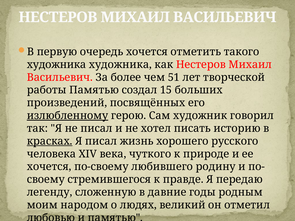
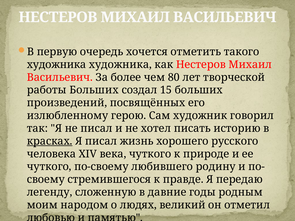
51: 51 -> 80 (174, 77)
работы Памятью: Памятью -> Больших (94, 90)
излюбленному underline: present -> none (68, 116)
хочется: хочется -> чуткого (49, 167)
